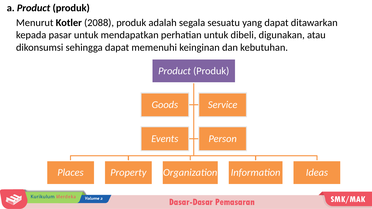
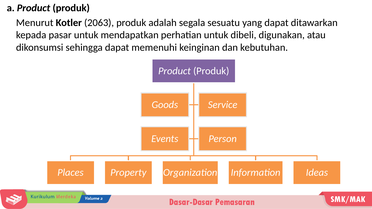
2088: 2088 -> 2063 (99, 23)
